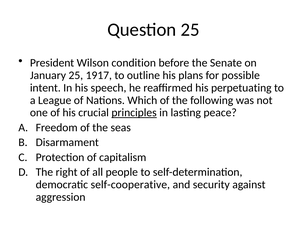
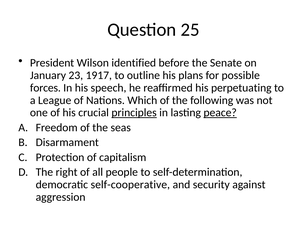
condition: condition -> identified (134, 63)
January 25: 25 -> 23 (76, 75)
intent: intent -> forces (45, 88)
peace underline: none -> present (220, 113)
